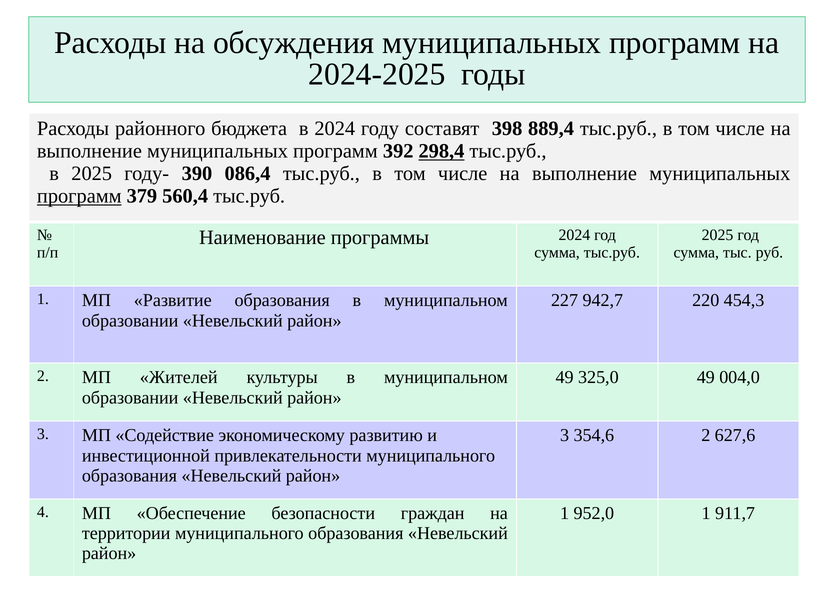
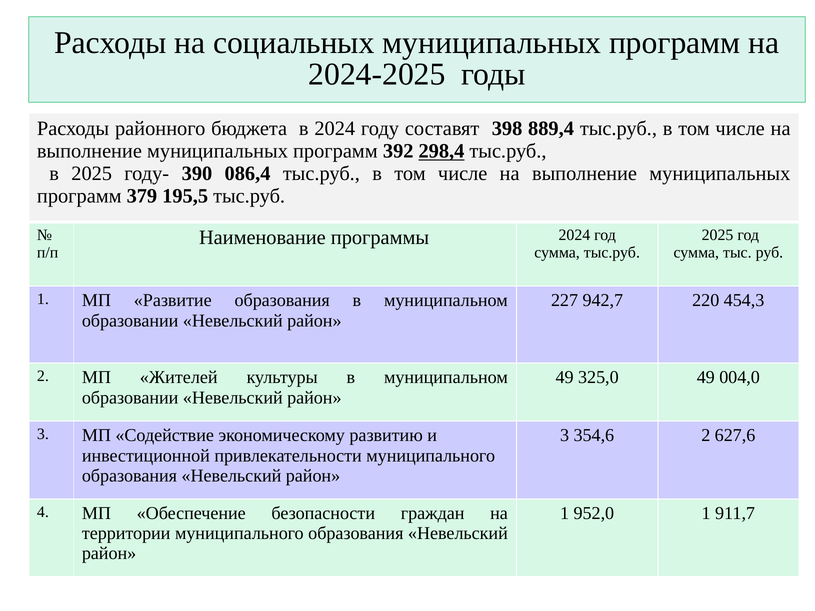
обсуждения: обсуждения -> социальных (294, 43)
программ underline: present -> none (79, 196)
560,4: 560,4 -> 195,5 (185, 196)
